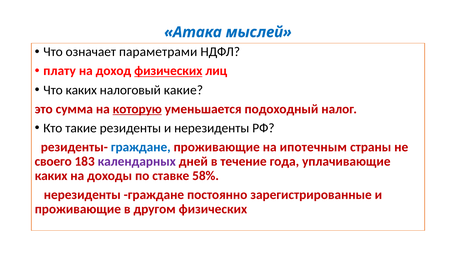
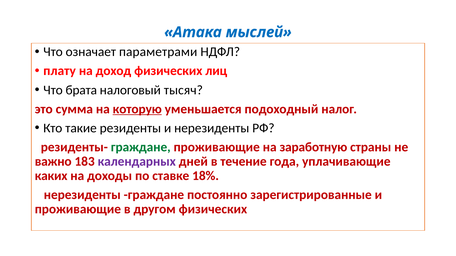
физических underline: present -> none (168, 71)
Что каких: каких -> брата (81, 90)
какие: какие -> тысяч (183, 90)
граждане colour: blue -> green (141, 147)
ипотечным: ипотечным -> заработную (313, 147)
своего: своего -> важно (53, 162)
58%: 58% -> 18% (206, 176)
